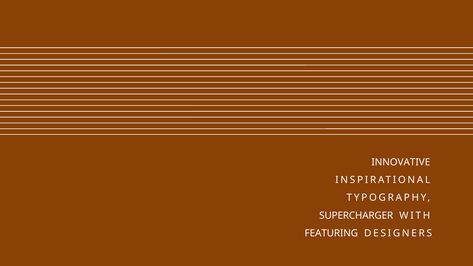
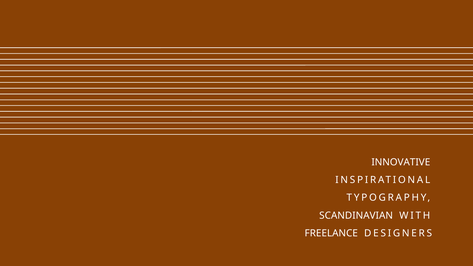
SUPERCHARGER: SUPERCHARGER -> SCANDINAVIAN (356, 215)
FEATURING: FEATURING -> FREELANCE (331, 233)
